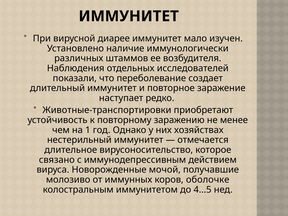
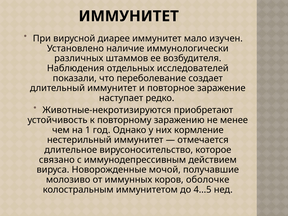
Животные-транспортировки: Животные-транспортировки -> Животные-некротизируются (107, 110)
хозяйствах: хозяйствах -> кормление (199, 130)
